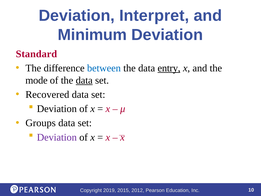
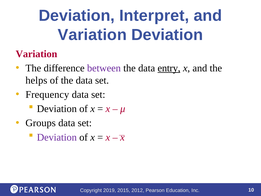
Minimum: Minimum -> Variation (92, 35)
Standard: Standard -> Variation (36, 54)
between colour: blue -> purple (104, 68)
mode: mode -> helps (36, 80)
data underline: present -> none (84, 80)
Recovered: Recovered -> Frequency (47, 94)
